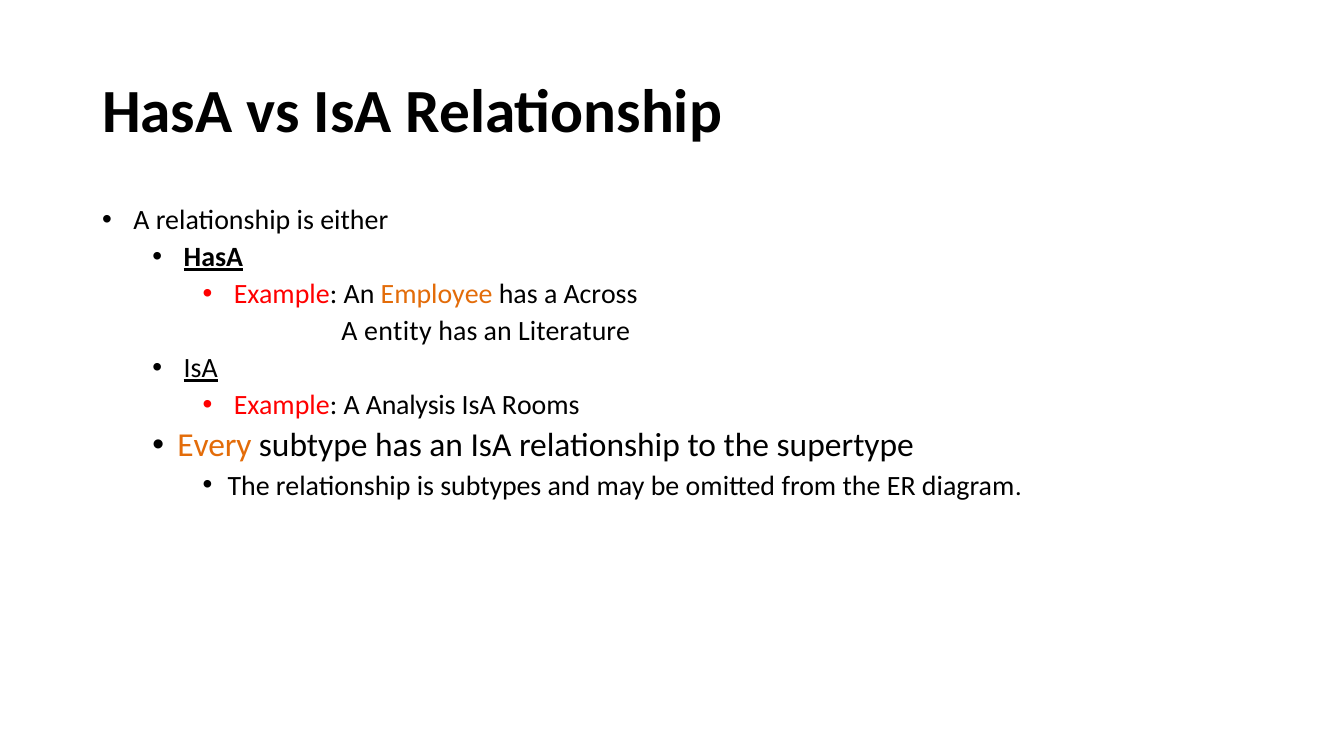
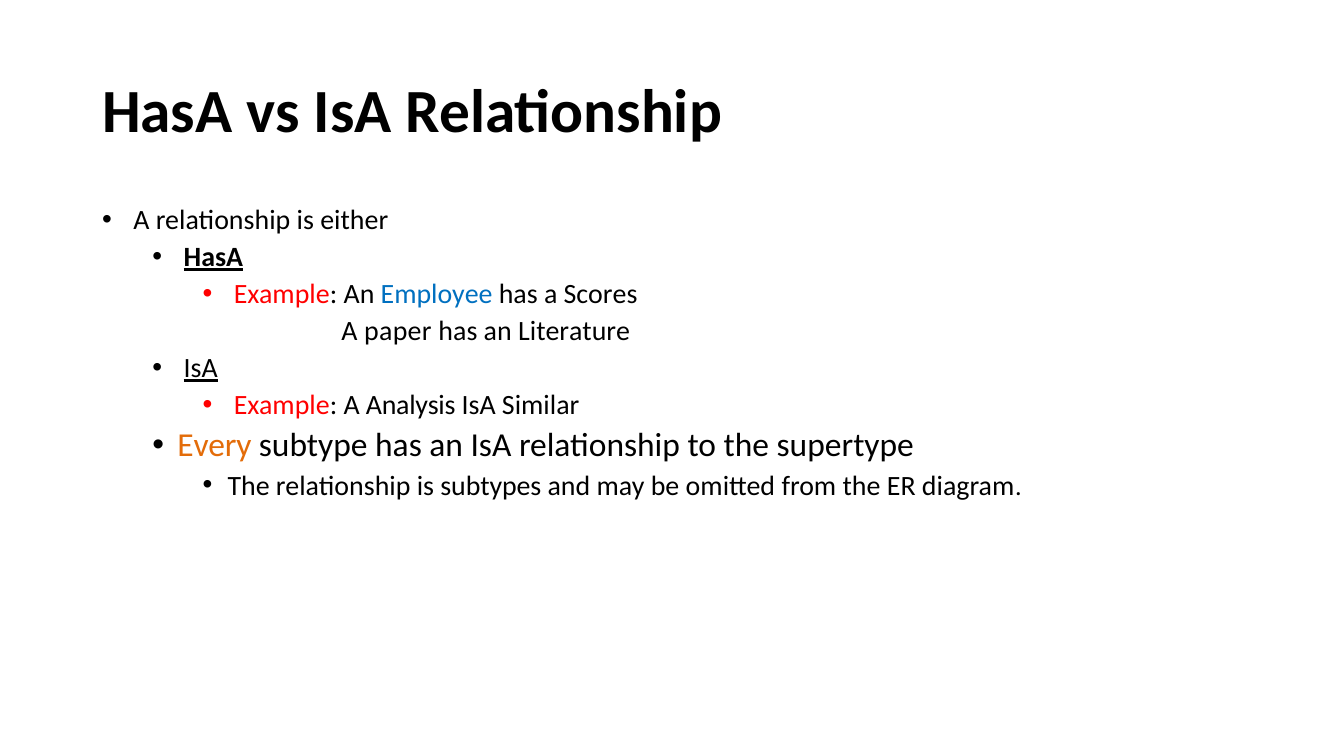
Employee colour: orange -> blue (437, 295)
Across: Across -> Scores (601, 295)
entity: entity -> paper (398, 332)
Rooms: Rooms -> Similar (541, 406)
